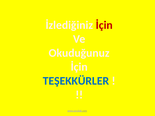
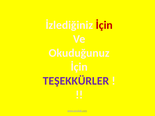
TEŞEKKÜRLER colour: blue -> purple (76, 81)
